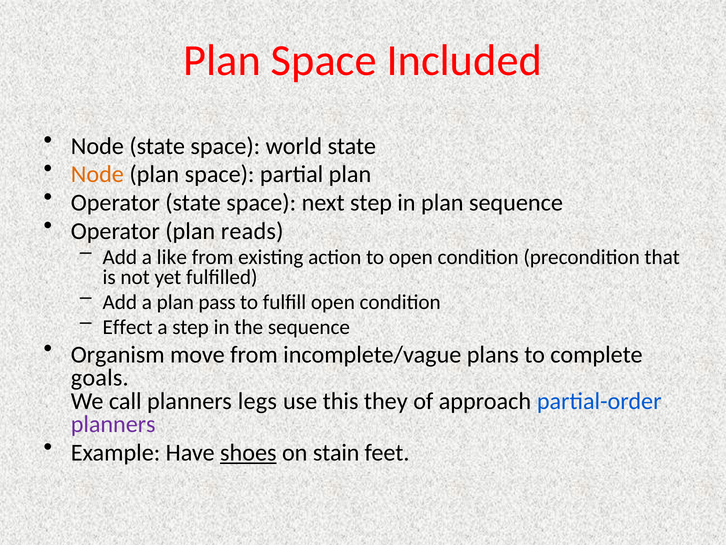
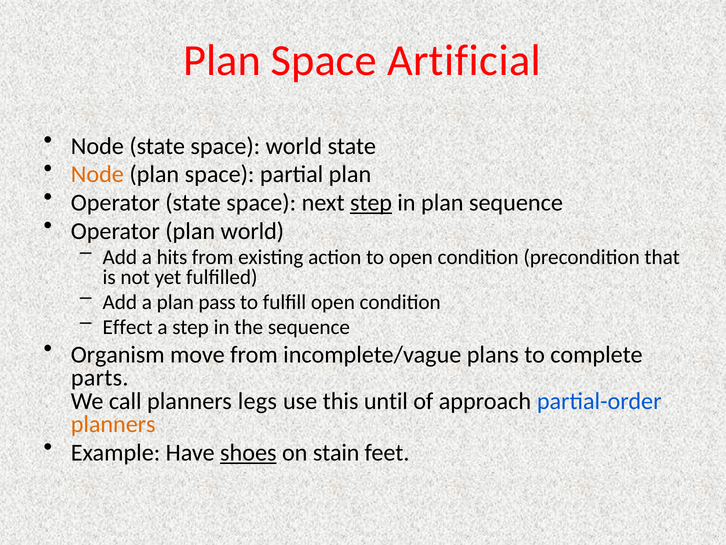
Included: Included -> Artificial (464, 61)
step underline: none -> present (371, 203)
plan reads: reads -> world (252, 231)
like: like -> hits (172, 257)
goals: goals -> parts (100, 378)
they: they -> until (386, 401)
planners colour: purple -> orange (113, 424)
